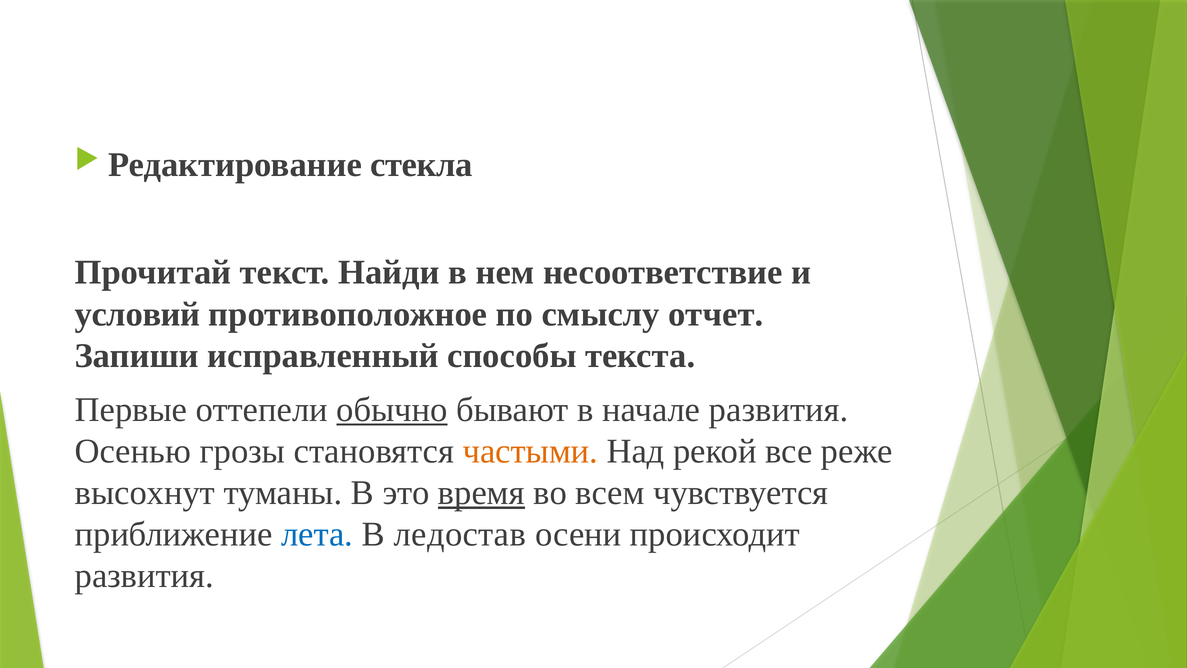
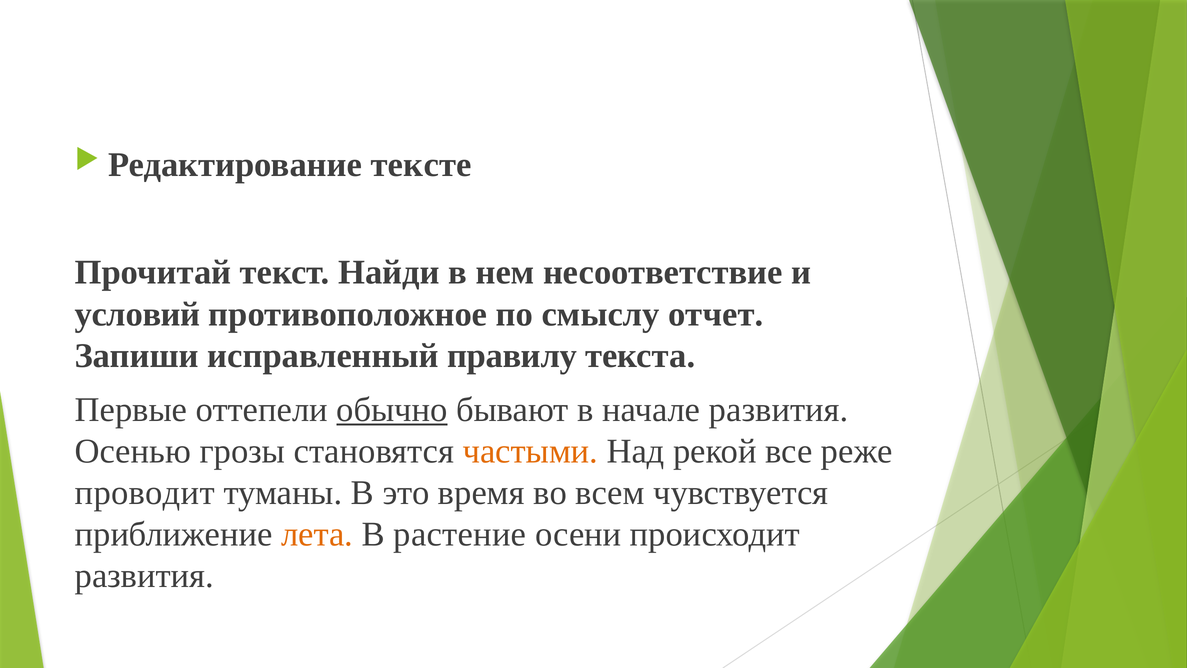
стекла: стекла -> тексте (421, 165)
способы: способы -> правилу (512, 356)
высохнут: высохнут -> проводит (145, 493)
время underline: present -> none (481, 493)
лета colour: blue -> orange (317, 534)
ледостав: ледостав -> растение (460, 534)
